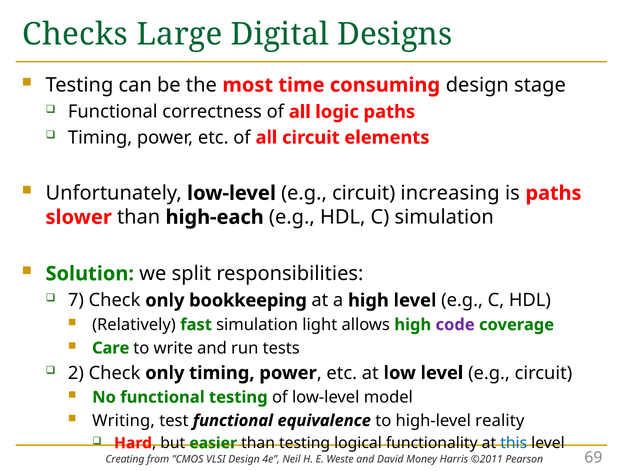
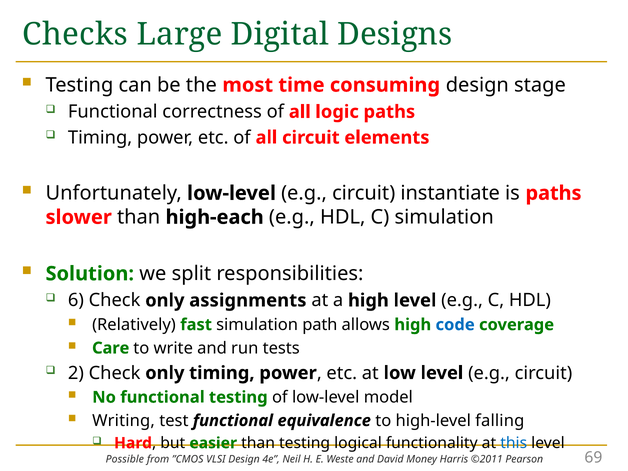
increasing: increasing -> instantiate (450, 193)
7: 7 -> 6 (76, 300)
bookkeeping: bookkeeping -> assignments (248, 300)
light: light -> path (320, 325)
code colour: purple -> blue (455, 325)
reality: reality -> falling (500, 421)
Creating: Creating -> Possible (125, 459)
